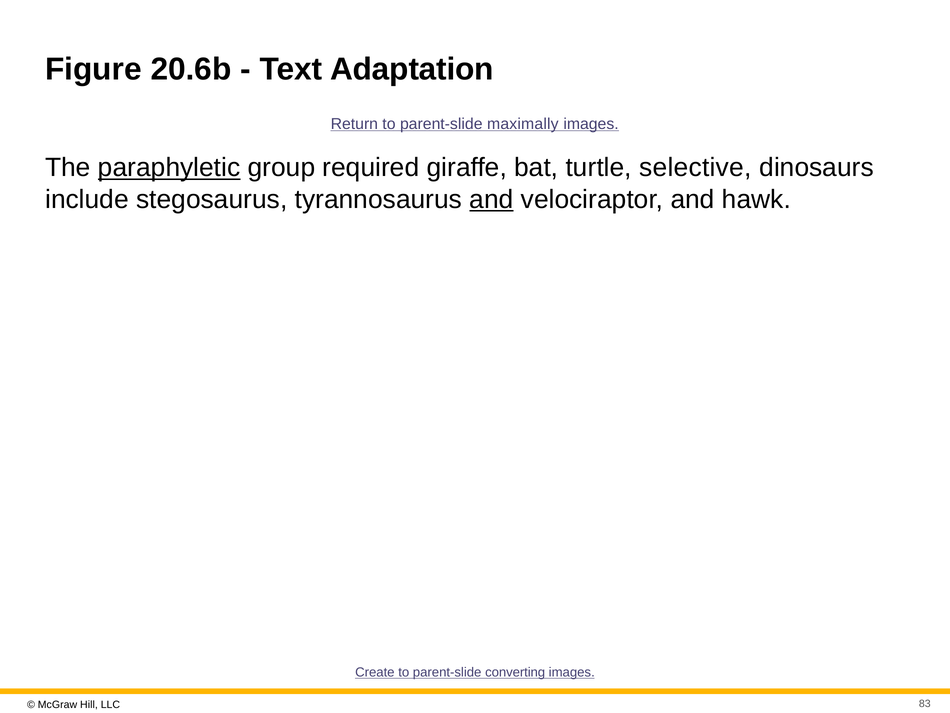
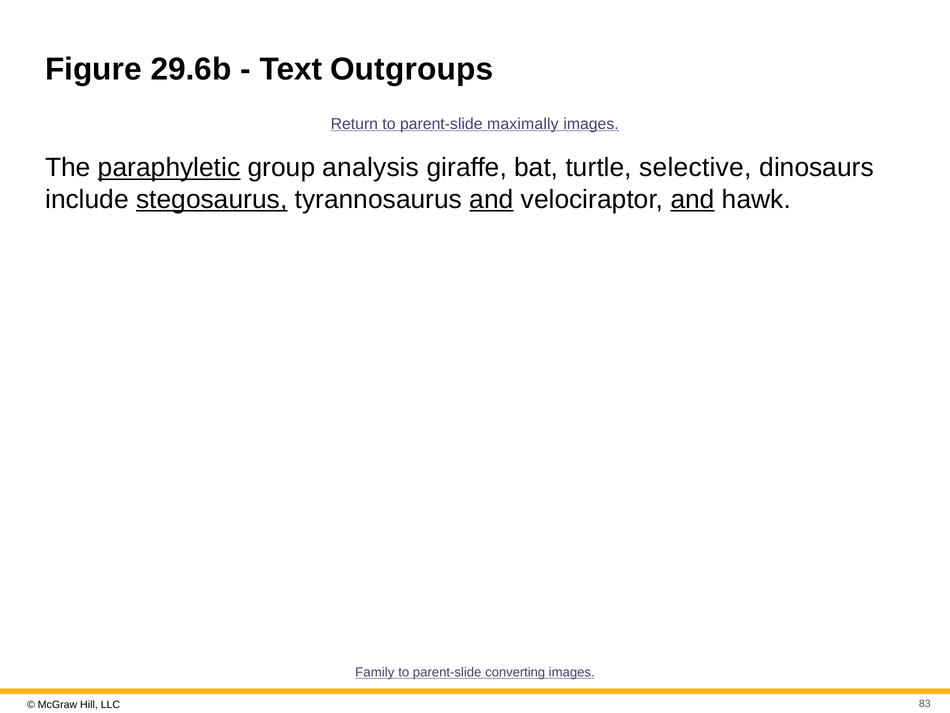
20.6b: 20.6b -> 29.6b (191, 69)
Adaptation: Adaptation -> Outgroups (412, 69)
required: required -> analysis (371, 168)
stegosaurus underline: none -> present (212, 199)
and underline: none -> present (693, 199)
Create: Create -> Family (375, 672)
